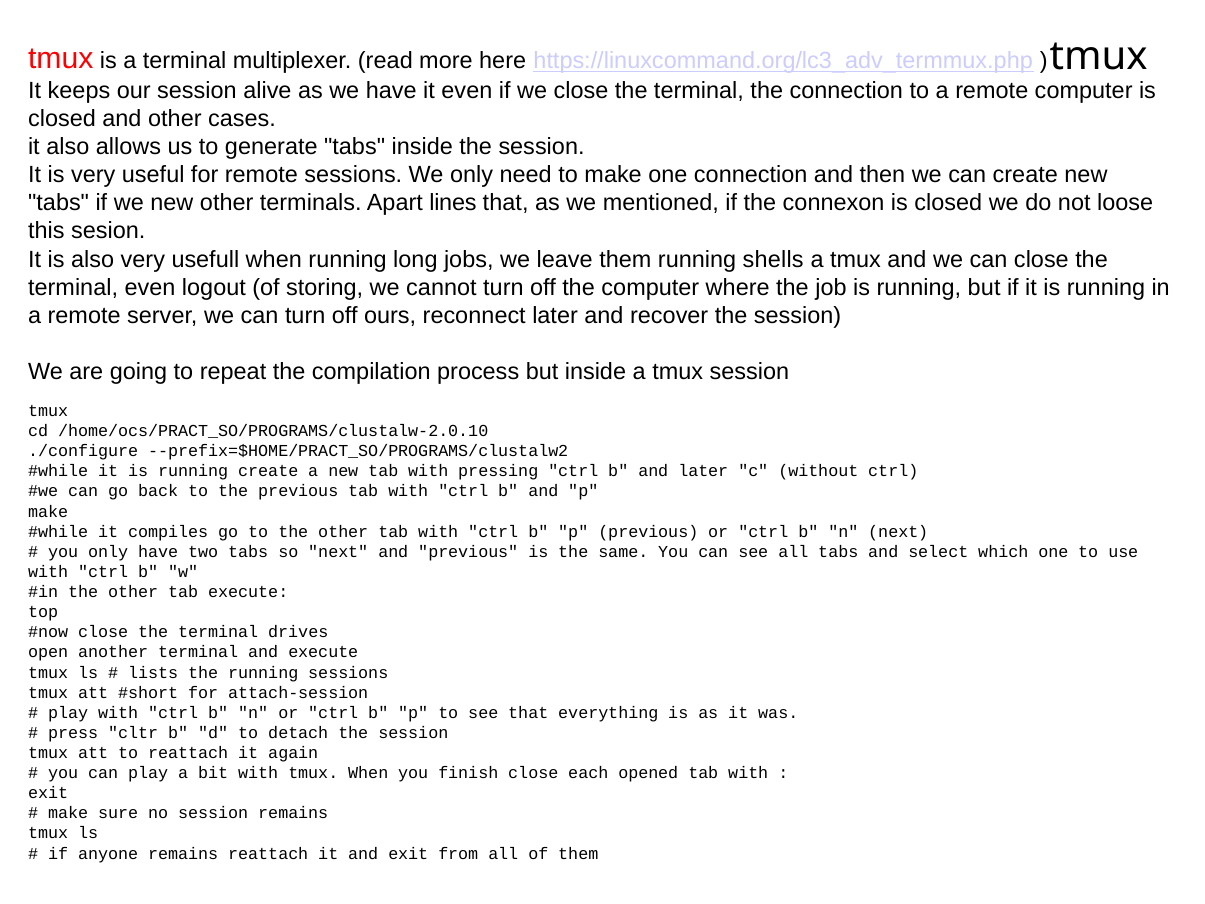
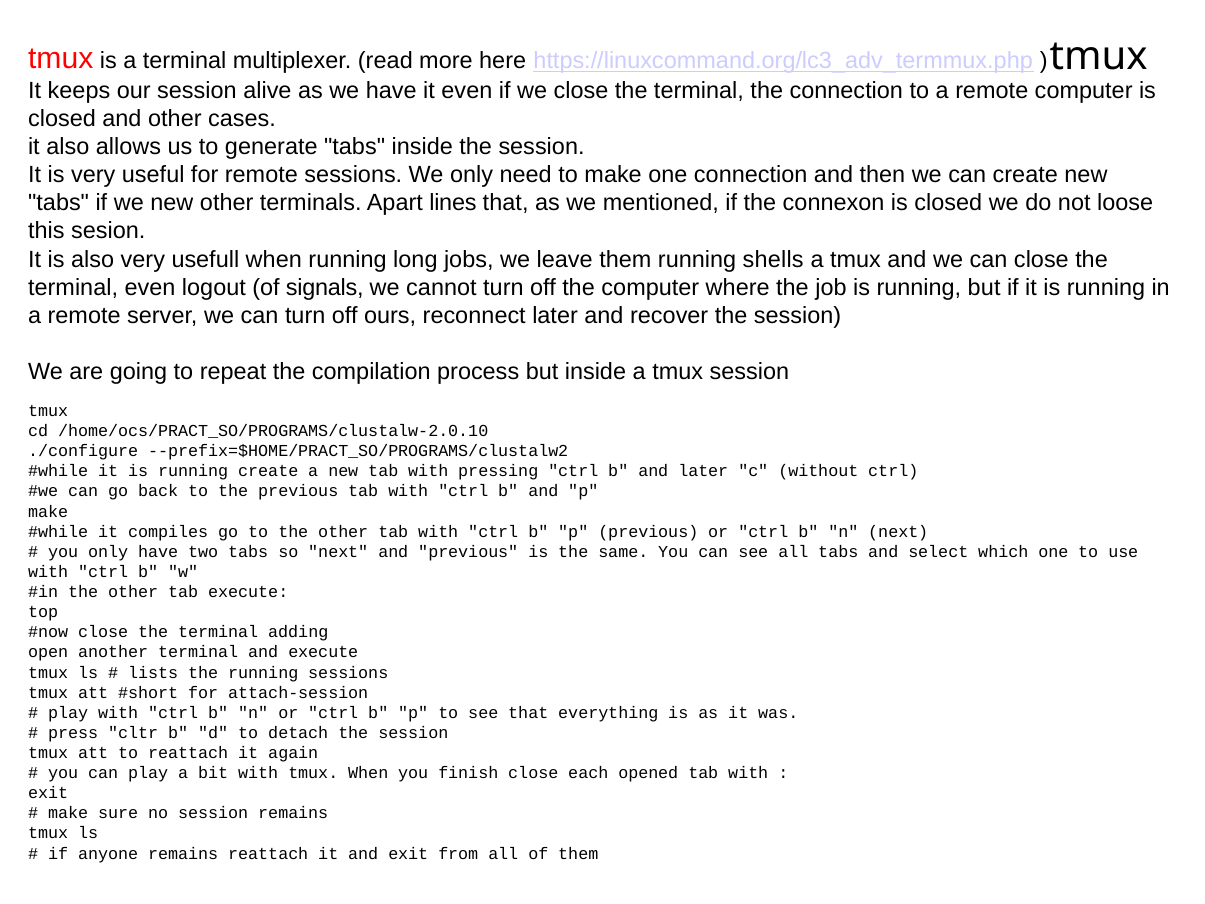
storing: storing -> signals (325, 287)
drives: drives -> adding (298, 632)
